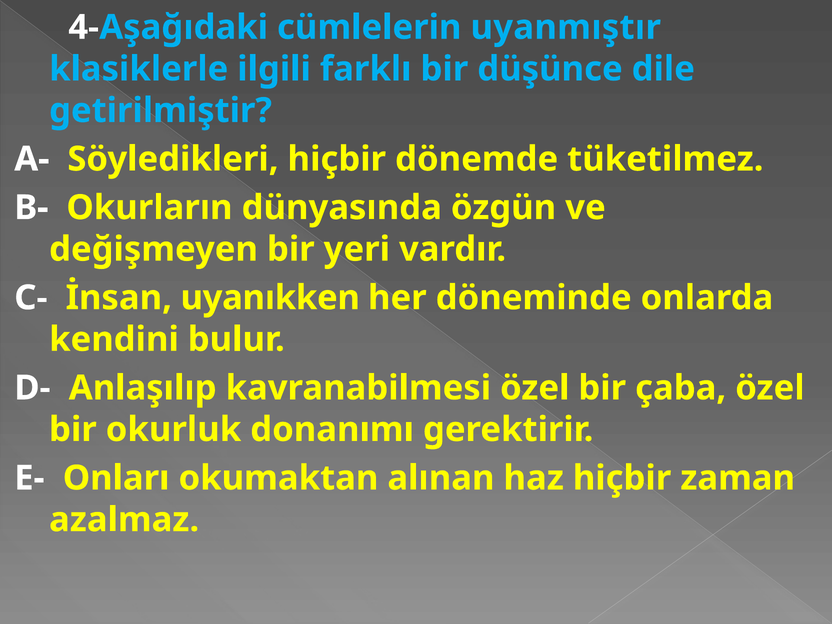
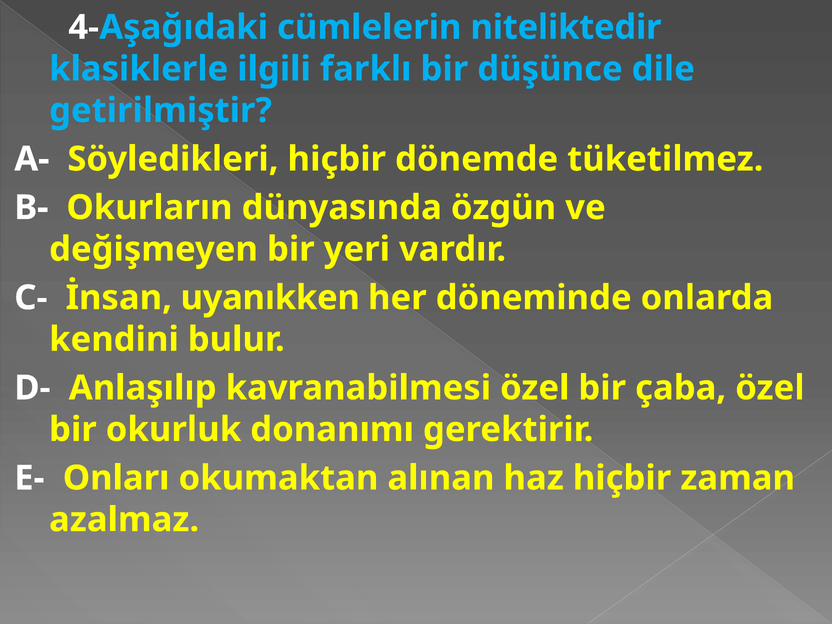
uyanmıştır: uyanmıştır -> niteliktedir (566, 27)
